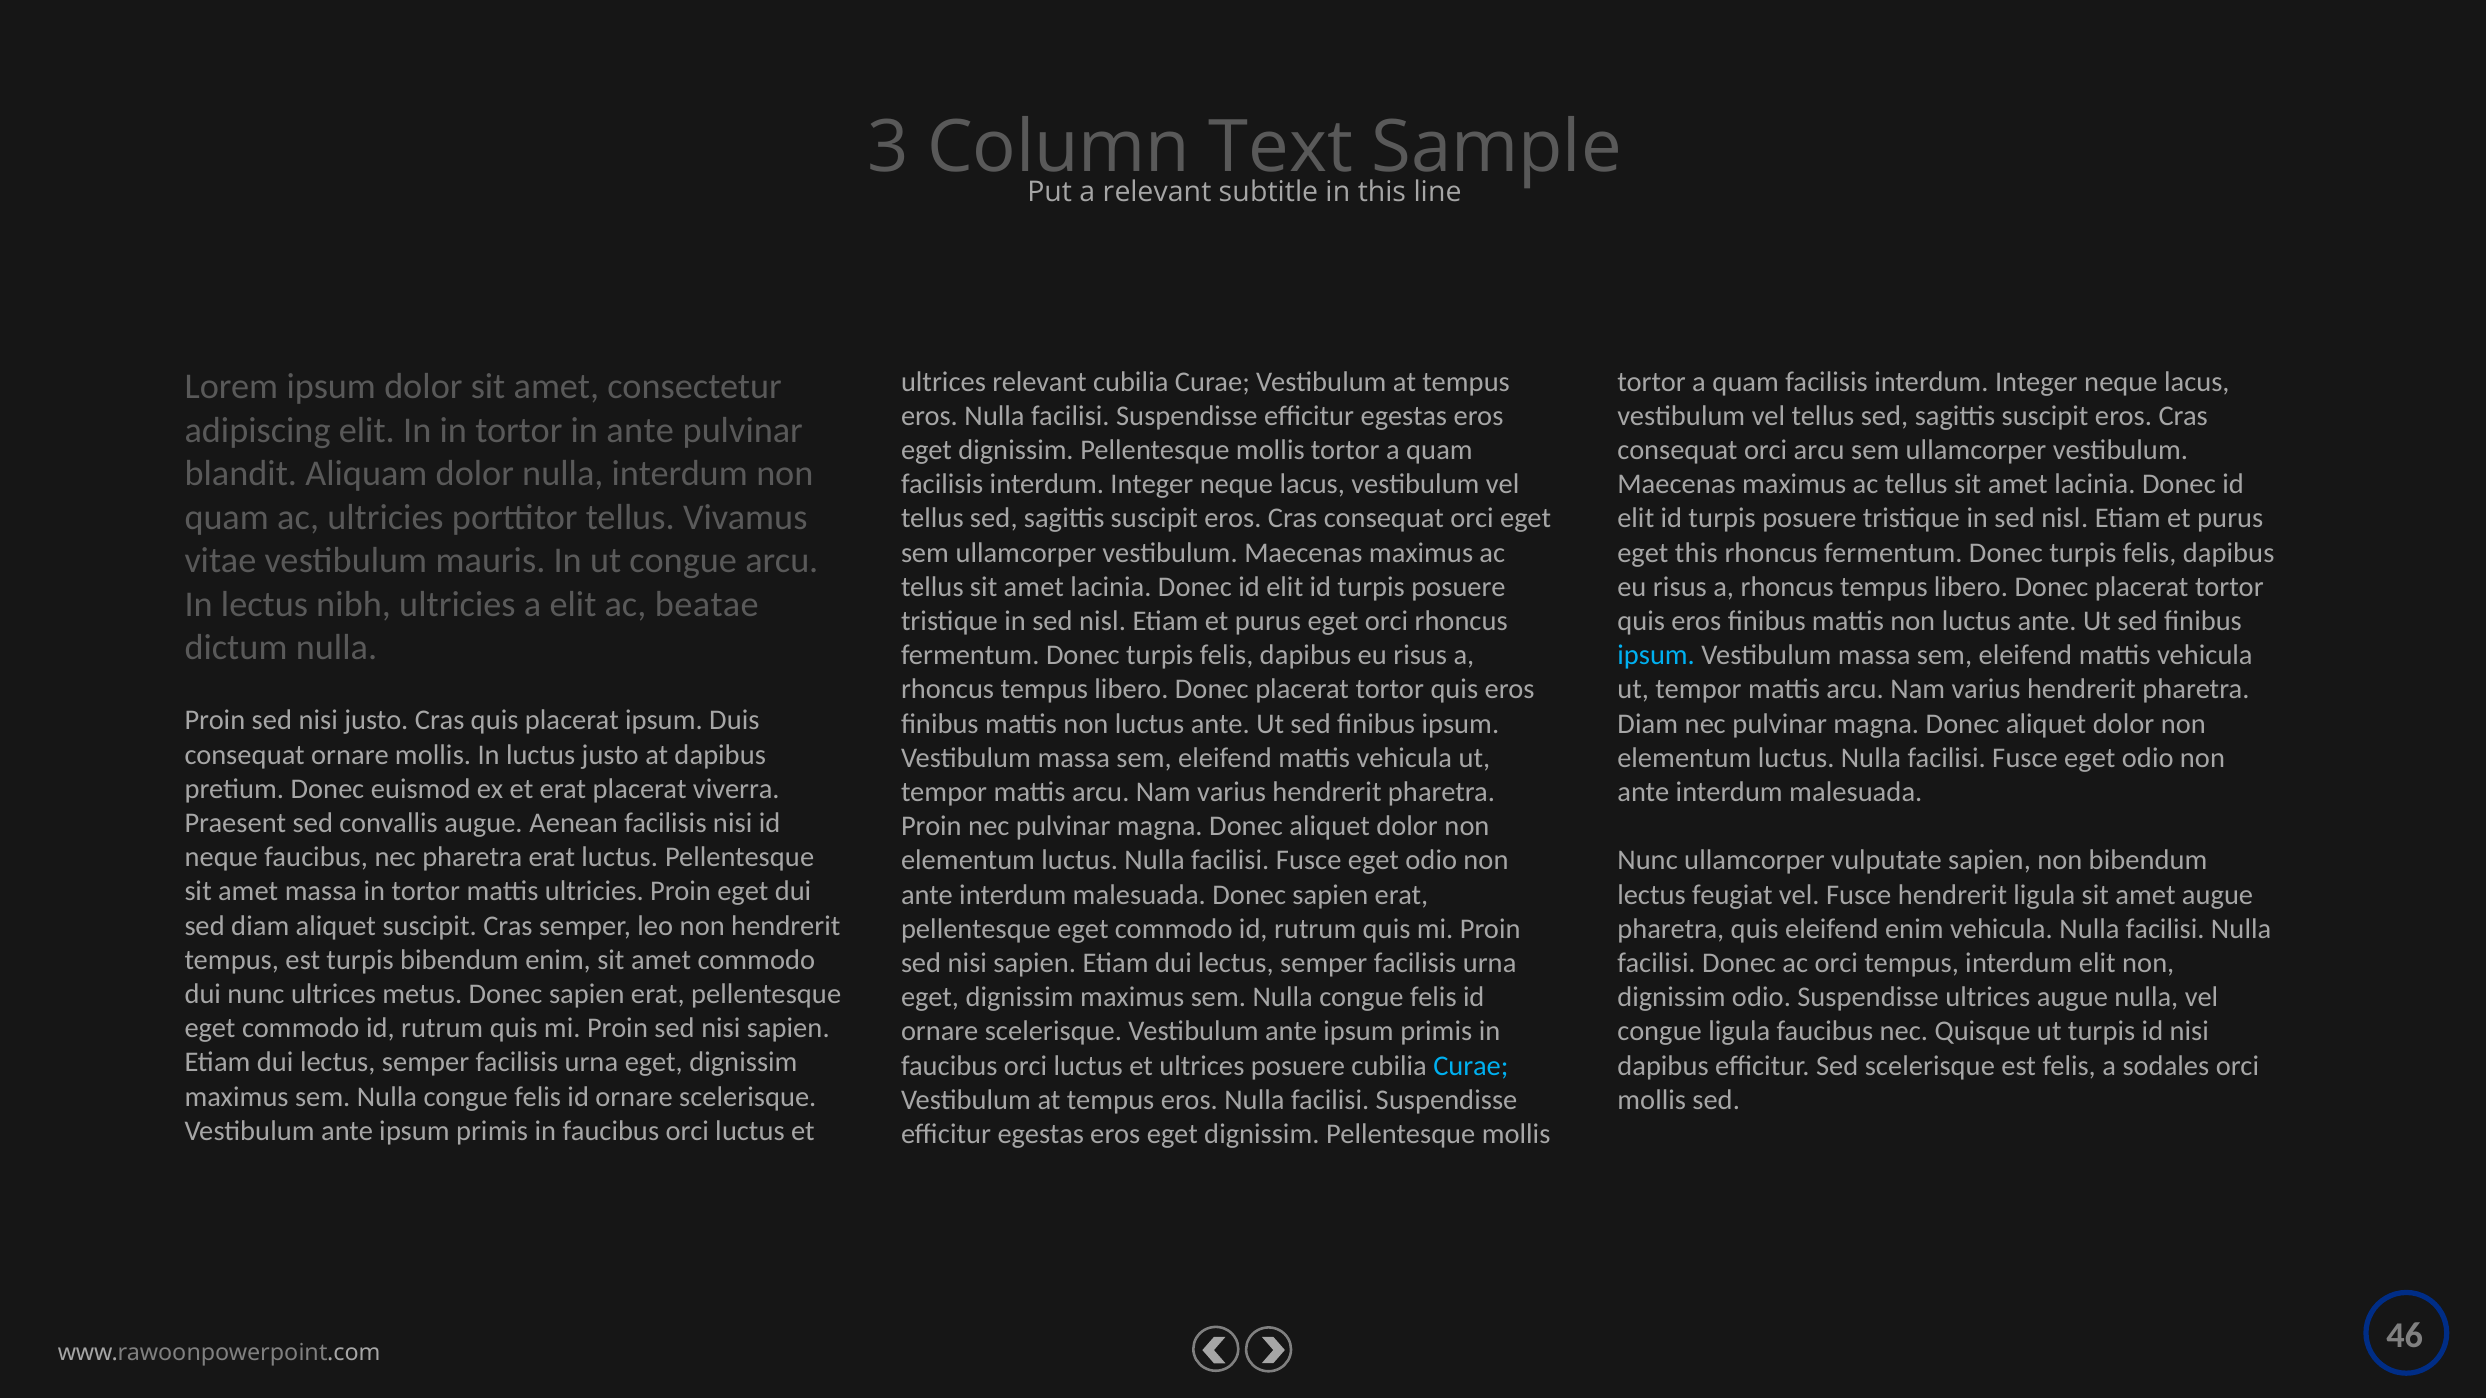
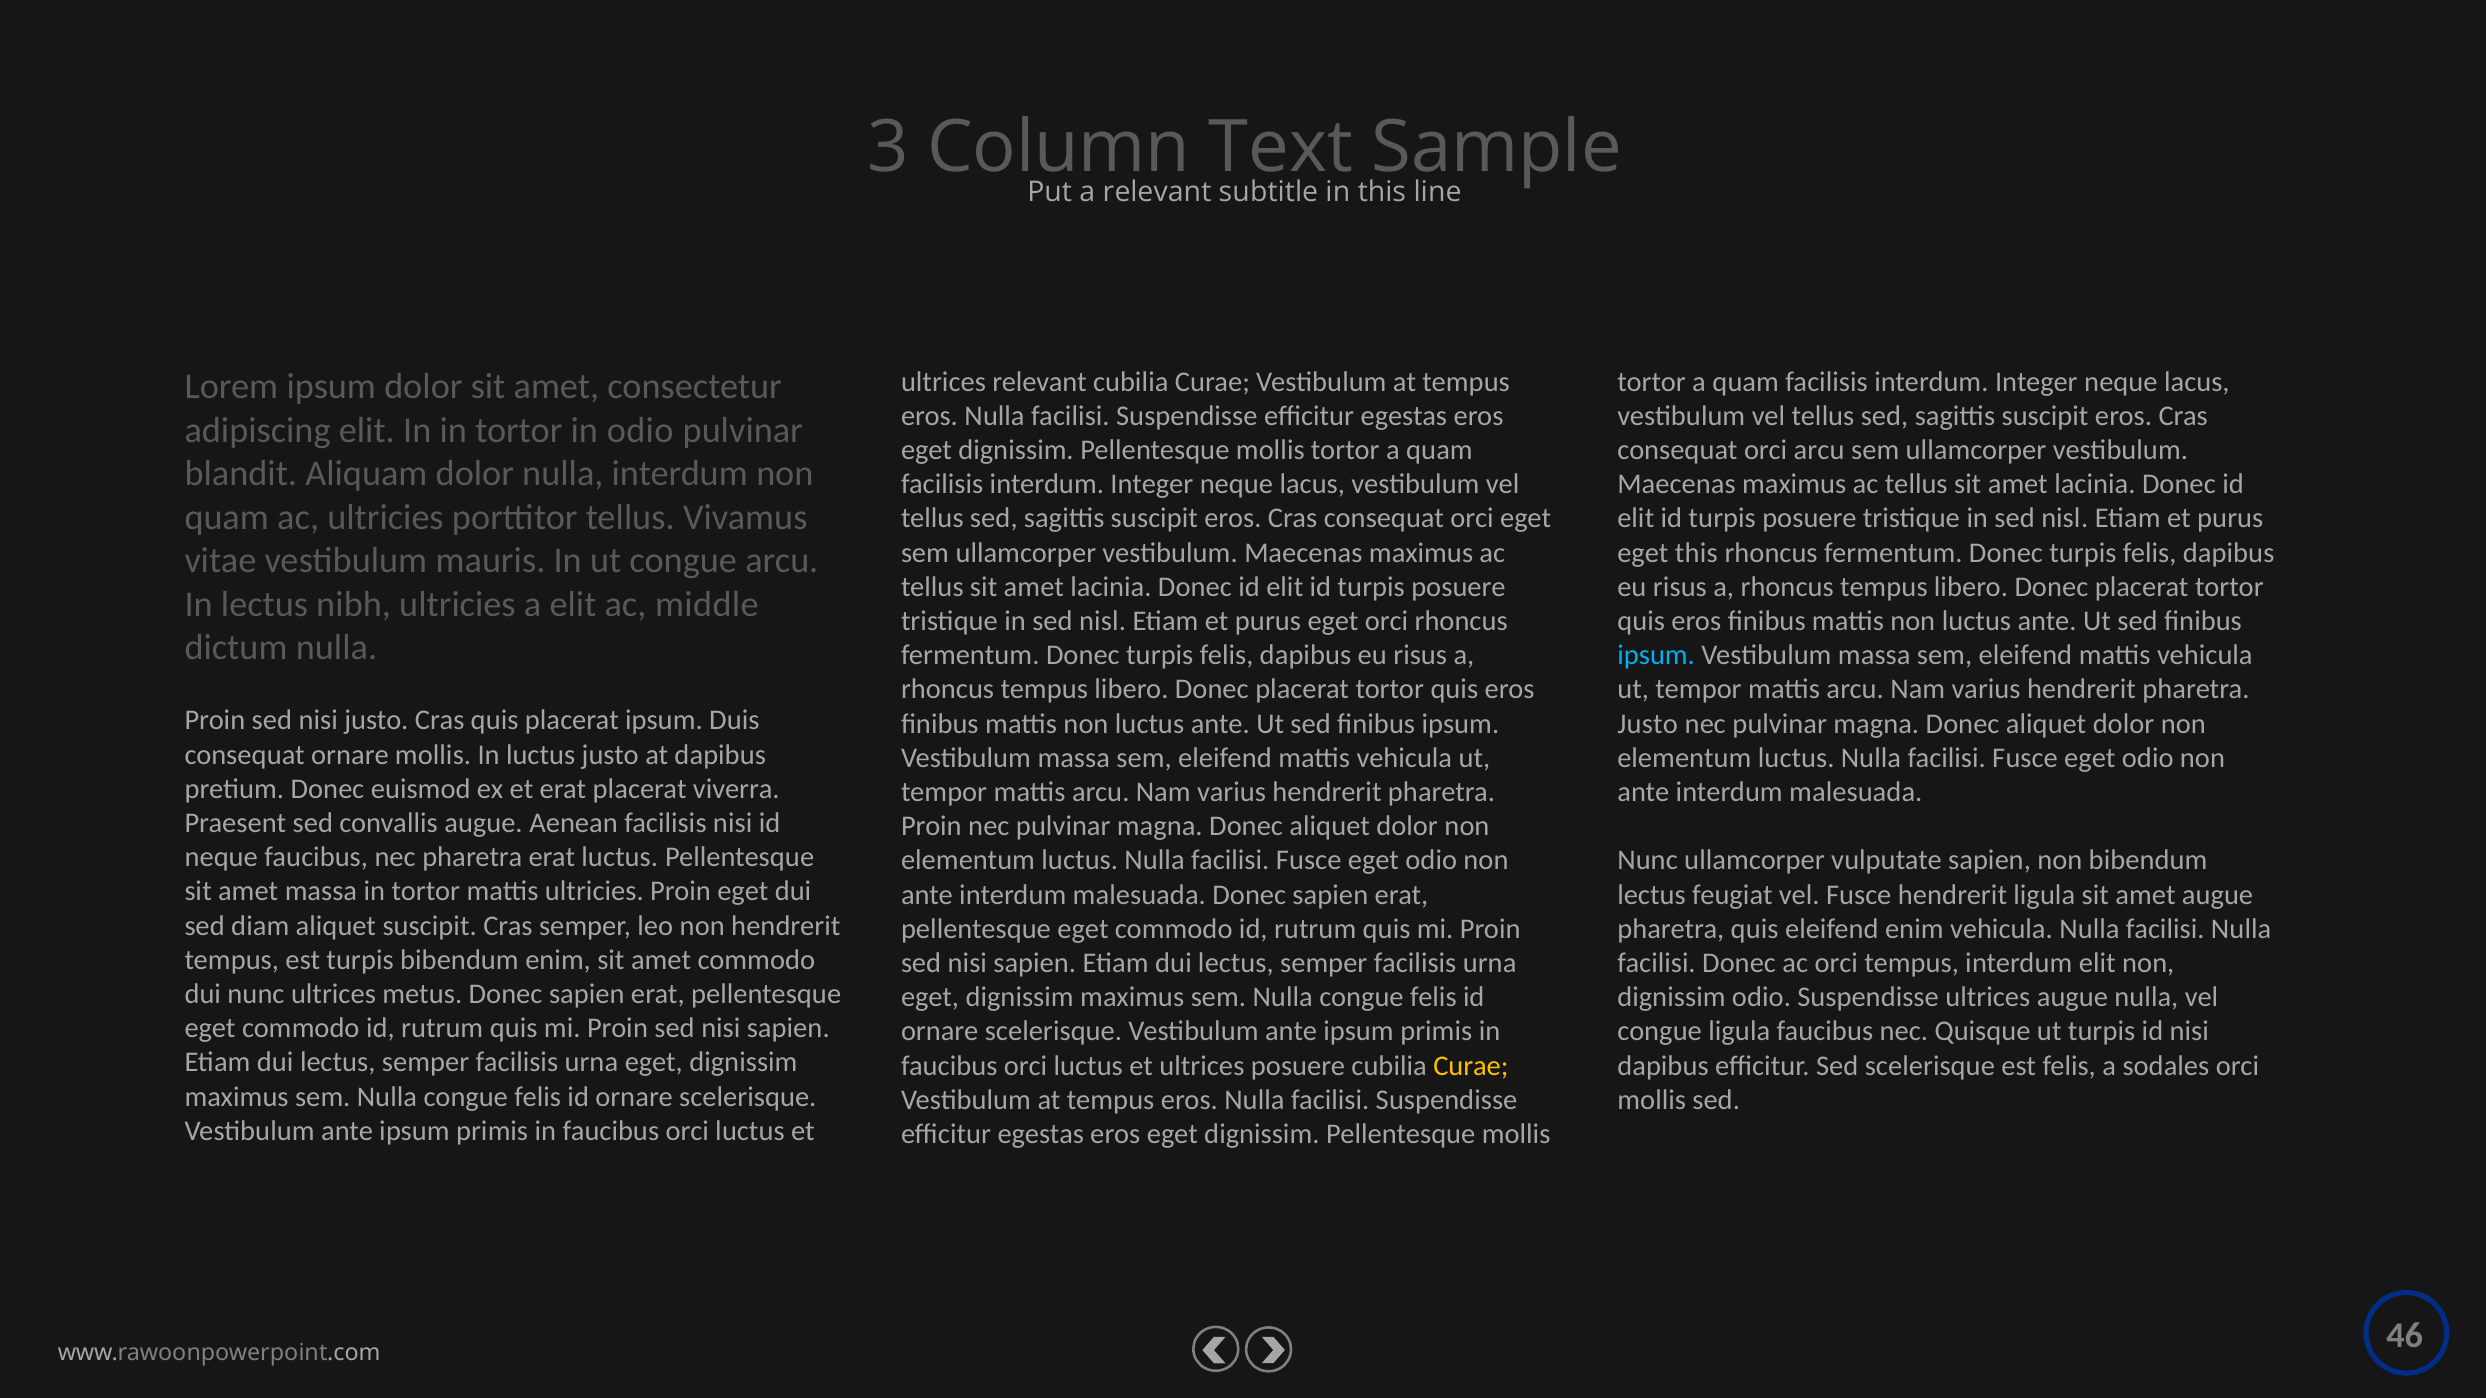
in ante: ante -> odio (640, 431)
beatae: beatae -> middle (707, 605)
Diam: Diam -> Justo (1648, 724)
Curae colour: light blue -> yellow (1471, 1066)
